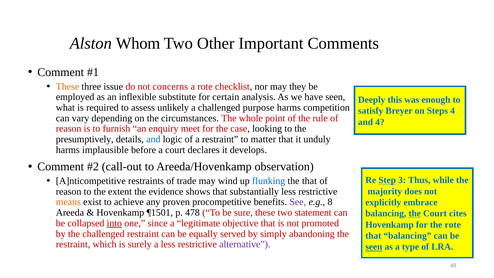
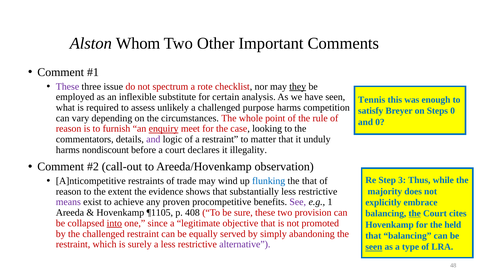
These colour: orange -> purple (68, 86)
concerns: concerns -> spectrum (170, 86)
they underline: none -> present (298, 86)
Deeply: Deeply -> Tennis (372, 100)
Steps 4: 4 -> 0 (453, 111)
and 4: 4 -> 0 (380, 122)
enquiry underline: none -> present (164, 129)
presumptively: presumptively -> commentators (85, 139)
and colour: blue -> purple (153, 139)
implausible: implausible -> nondiscount (105, 150)
develops: develops -> illegality (248, 150)
Step underline: present -> none (387, 180)
means colour: orange -> purple (68, 202)
8: 8 -> 1 (330, 202)
¶1501: ¶1501 -> ¶1105 (160, 213)
478: 478 -> 408 (192, 213)
statement: statement -> provision (313, 213)
the rote: rote -> held (453, 225)
